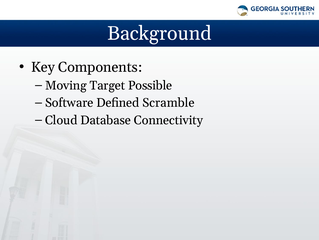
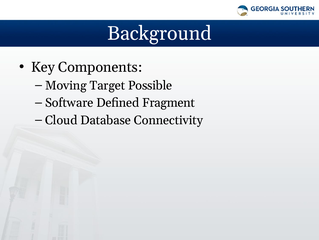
Scramble: Scramble -> Fragment (169, 103)
